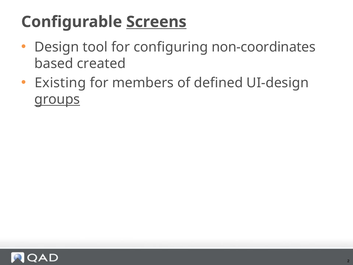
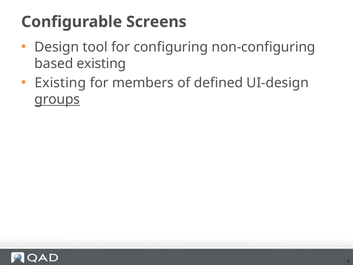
Screens underline: present -> none (156, 22)
non-coordinates: non-coordinates -> non-configuring (264, 47)
based created: created -> existing (101, 64)
